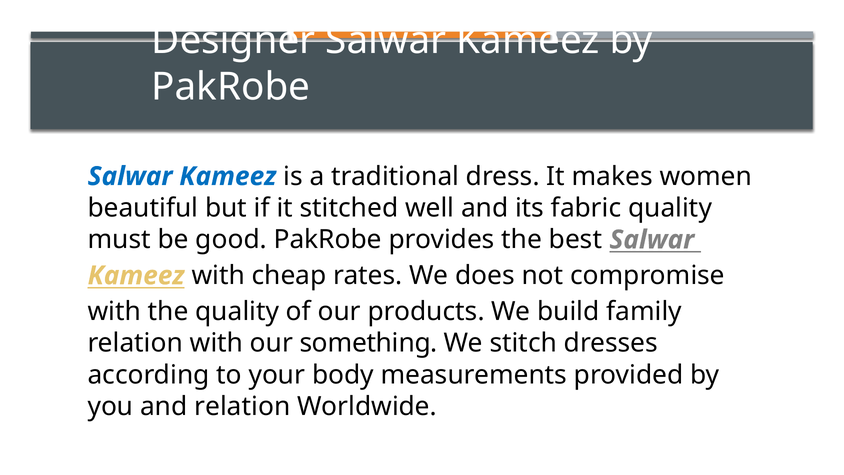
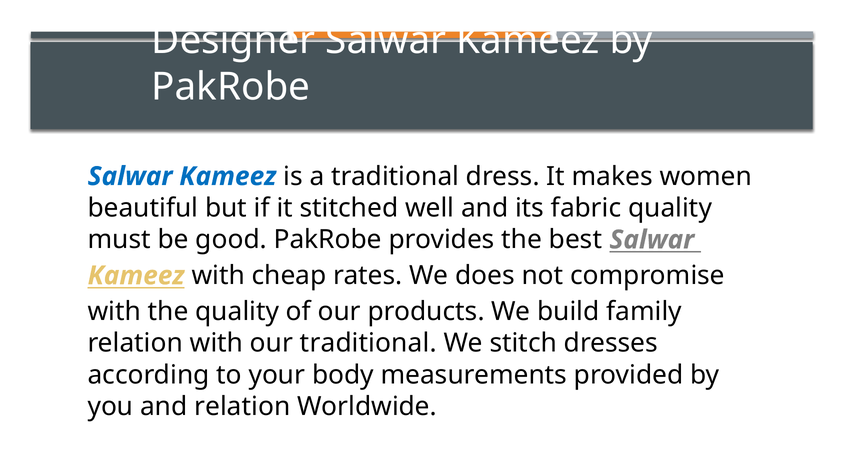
our something: something -> traditional (368, 343)
